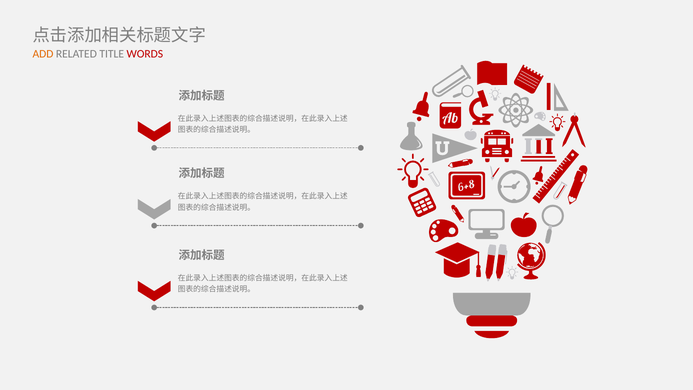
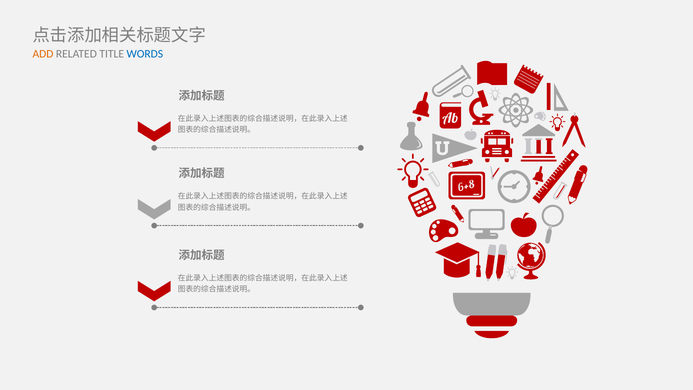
WORDS colour: red -> blue (145, 54)
